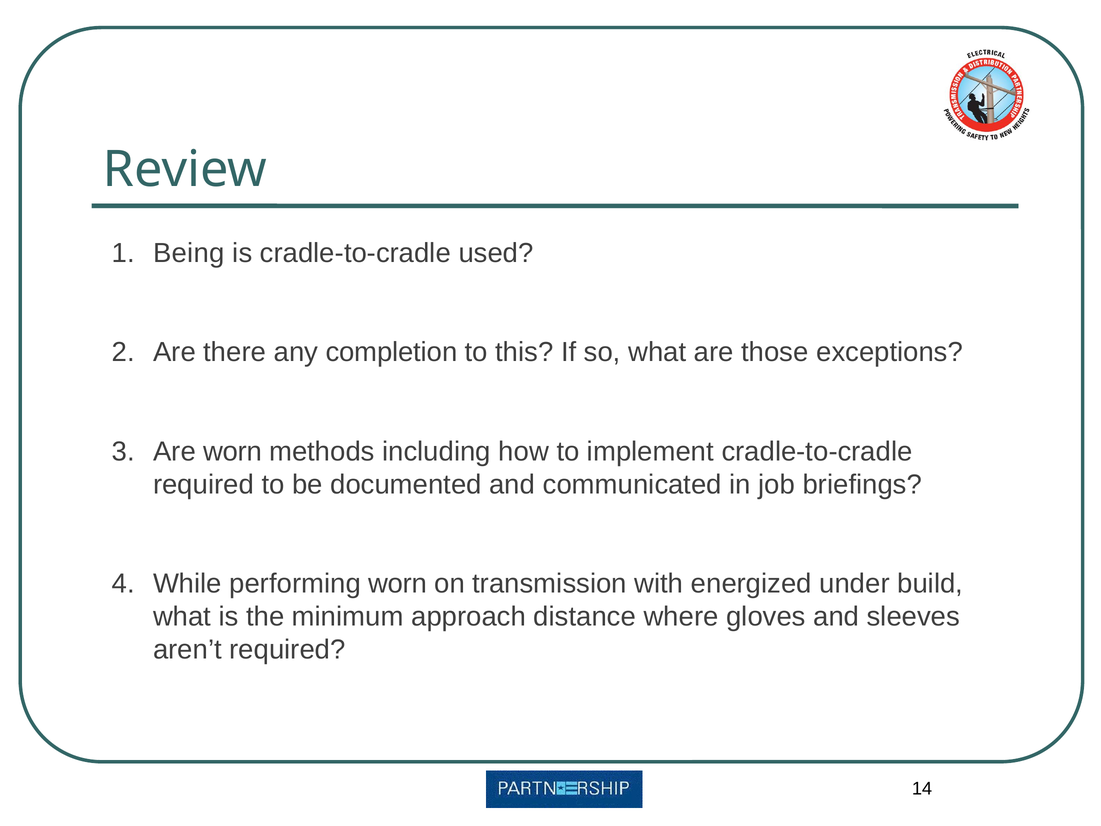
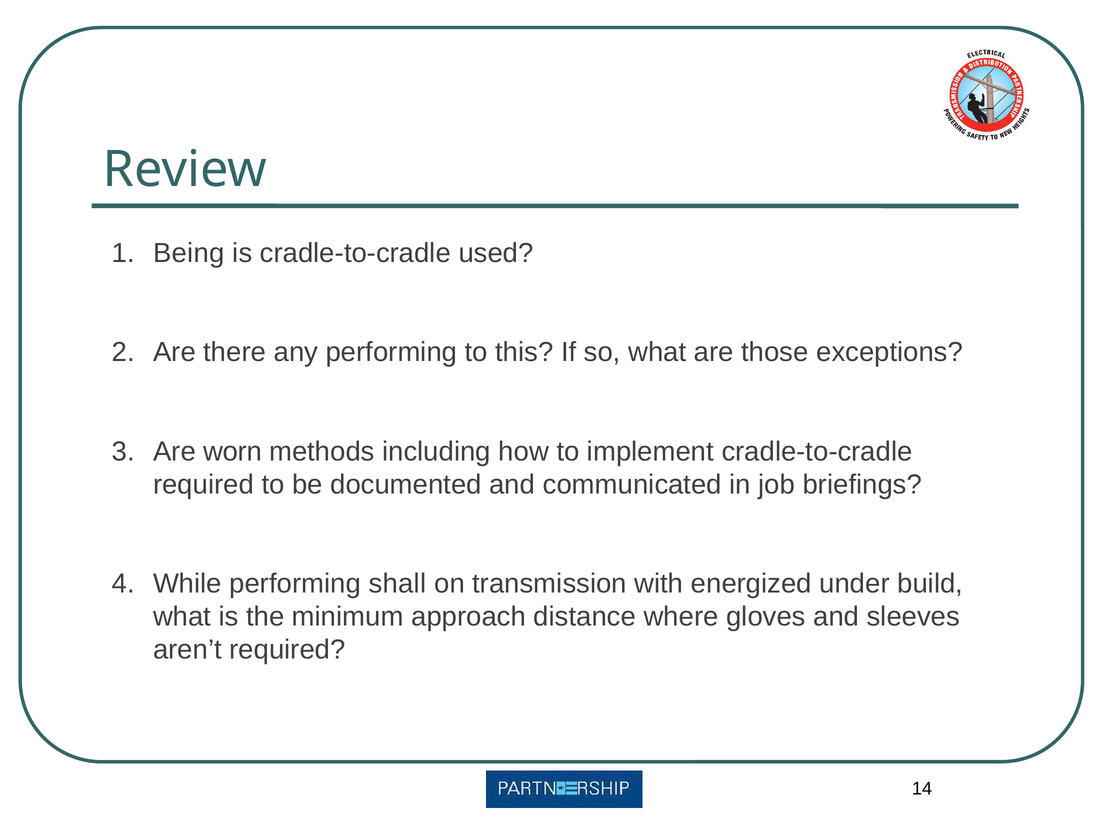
any completion: completion -> performing (391, 352)
performing worn: worn -> shall (397, 584)
